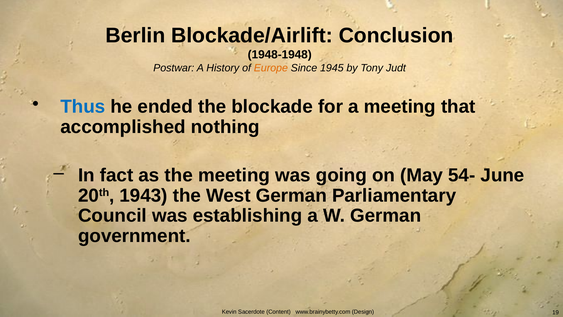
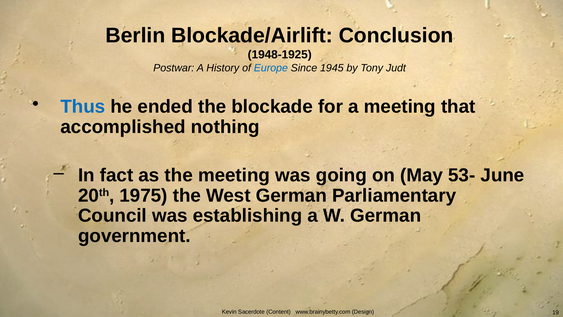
1948-1948: 1948-1948 -> 1948-1925 (280, 55)
Europe colour: orange -> blue (271, 68)
54-: 54- -> 53- (462, 175)
1943: 1943 -> 1975 (144, 195)
